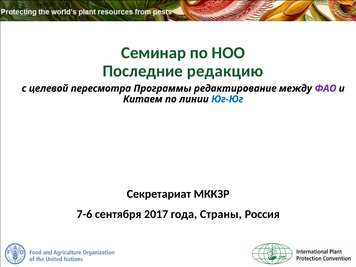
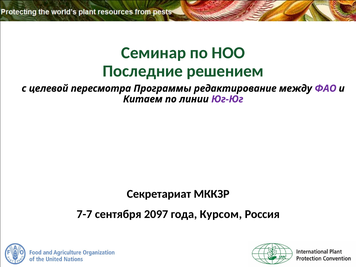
редакцию: редакцию -> решением (225, 71)
Юг-Юг colour: blue -> purple (227, 99)
7-6: 7-6 -> 7-7 (84, 214)
2017: 2017 -> 2097 (156, 214)
Страны: Страны -> Курсом (221, 214)
